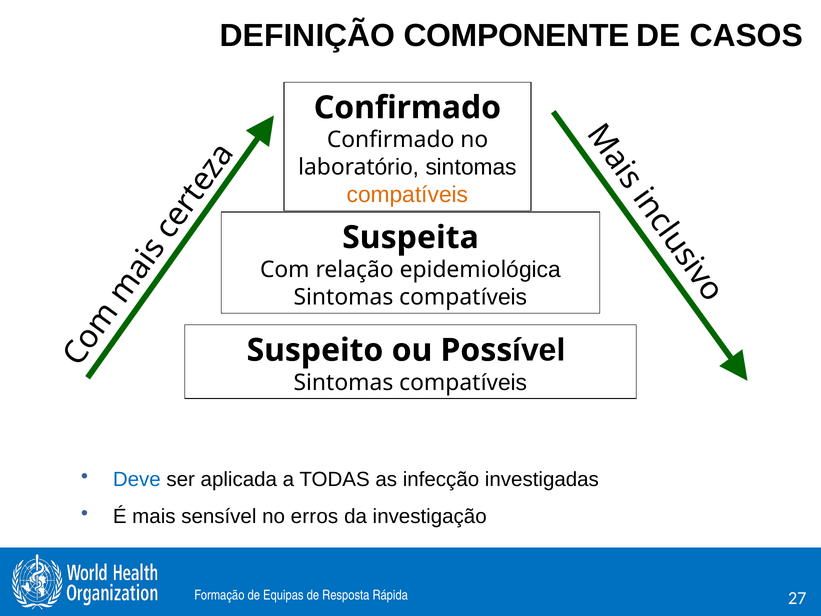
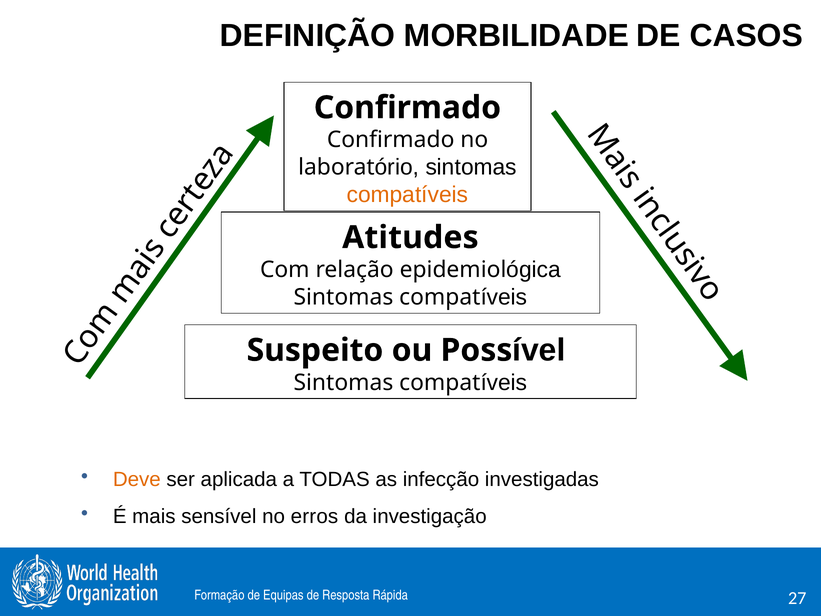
COMPONENTE: COMPONENTE -> MORBILIDADE (516, 36)
Suspeita: Suspeita -> Atitudes (410, 237)
Deve colour: blue -> orange (137, 479)
